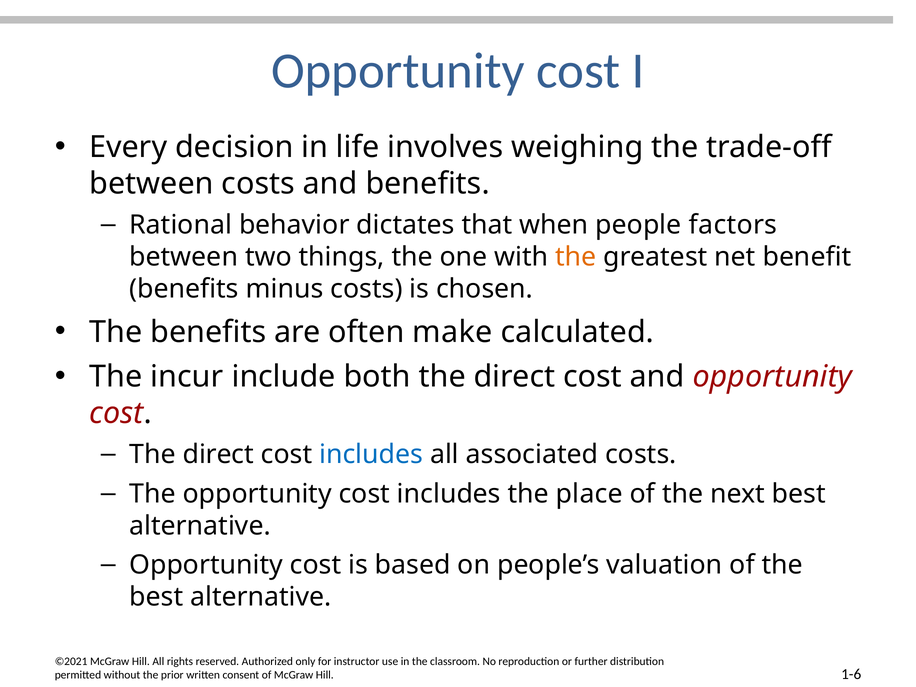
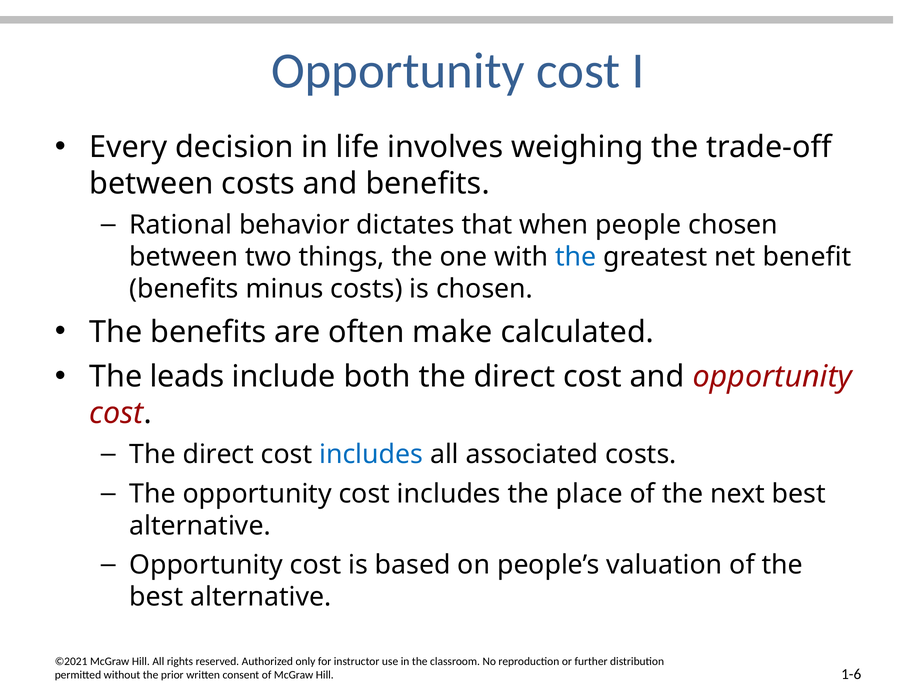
people factors: factors -> chosen (733, 225)
the colour: orange -> blue (576, 257)
incur: incur -> leads (187, 377)
